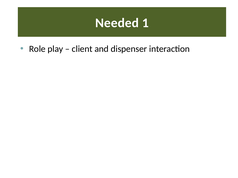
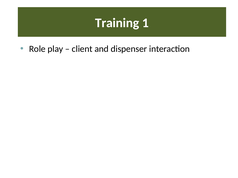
Needed: Needed -> Training (117, 23)
